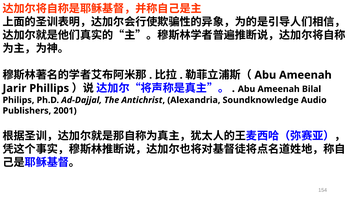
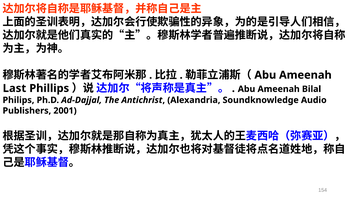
Jarir: Jarir -> Last (14, 88)
